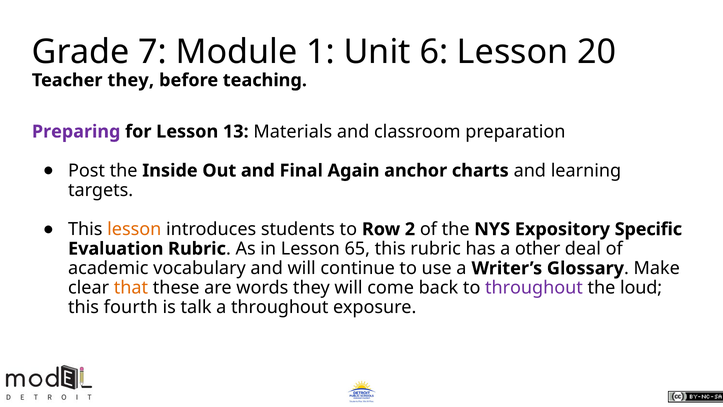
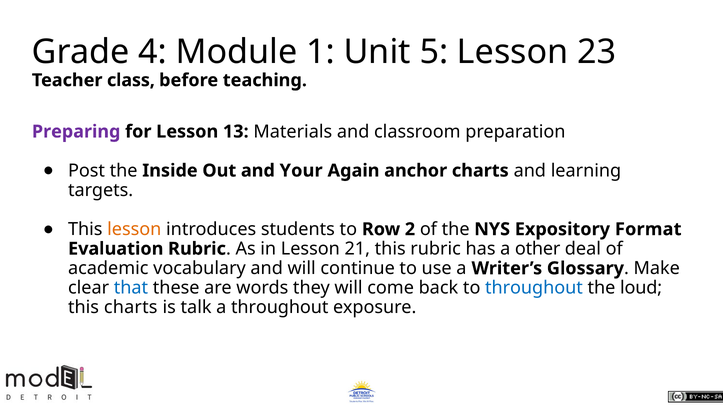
7: 7 -> 4 (153, 52)
6: 6 -> 5 (434, 52)
20: 20 -> 23 (597, 52)
Teacher they: they -> class (131, 80)
Final: Final -> Your (301, 171)
Specific: Specific -> Format (648, 229)
65: 65 -> 21 (357, 249)
that colour: orange -> blue (131, 288)
throughout colour: purple -> blue (534, 288)
this fourth: fourth -> charts (131, 307)
